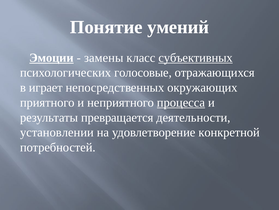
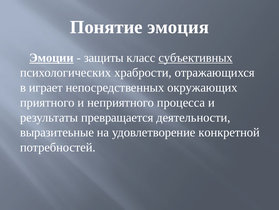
умений: умений -> эмоция (178, 27)
замены: замены -> защиты (104, 58)
голосовые: голосовые -> храбрости (143, 72)
процесса underline: present -> none (181, 102)
установлении: установлении -> выразитеьные (57, 132)
